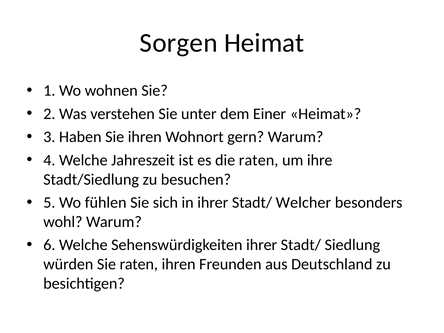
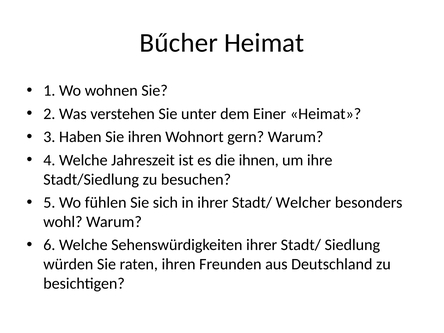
Sorgen: Sorgen -> Bűcher (179, 43)
die raten: raten -> ihnen (259, 160)
